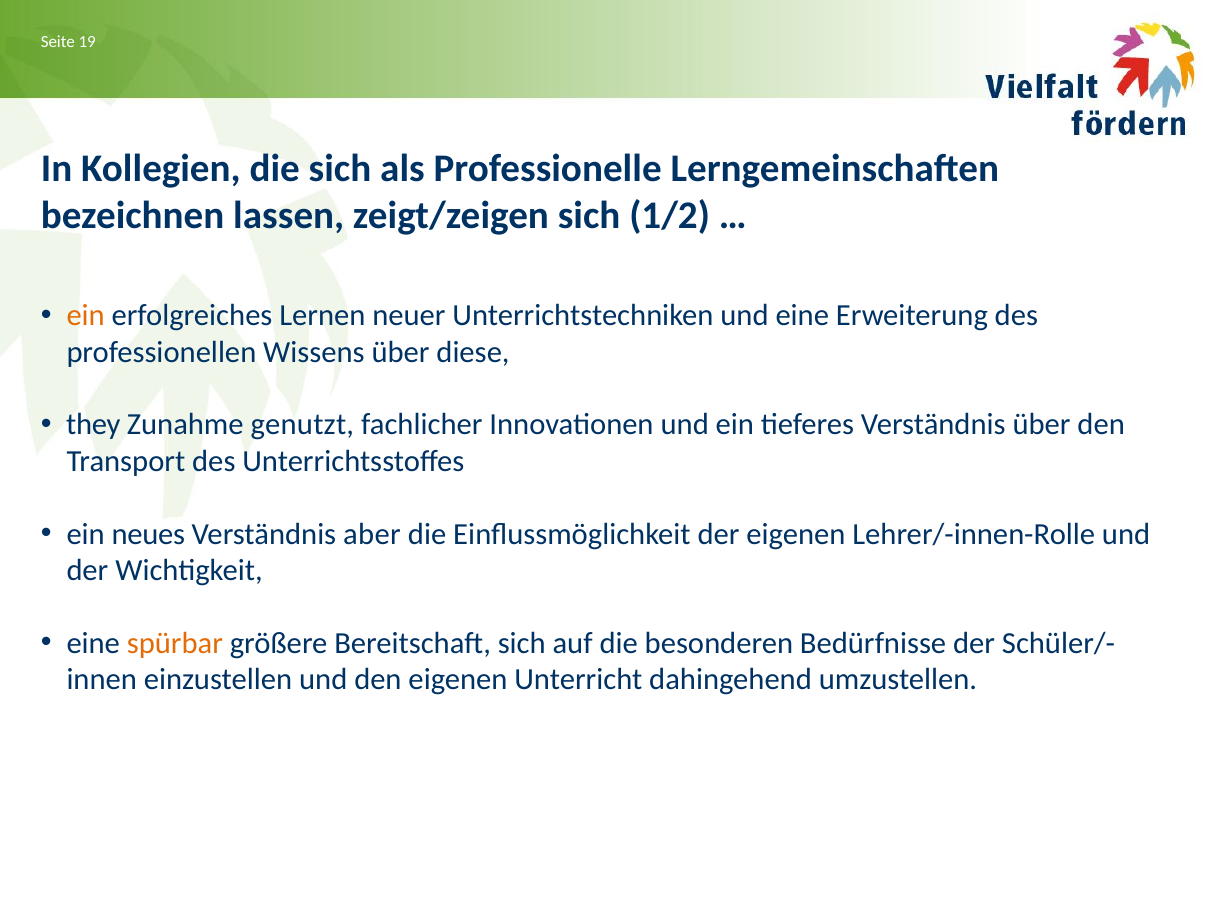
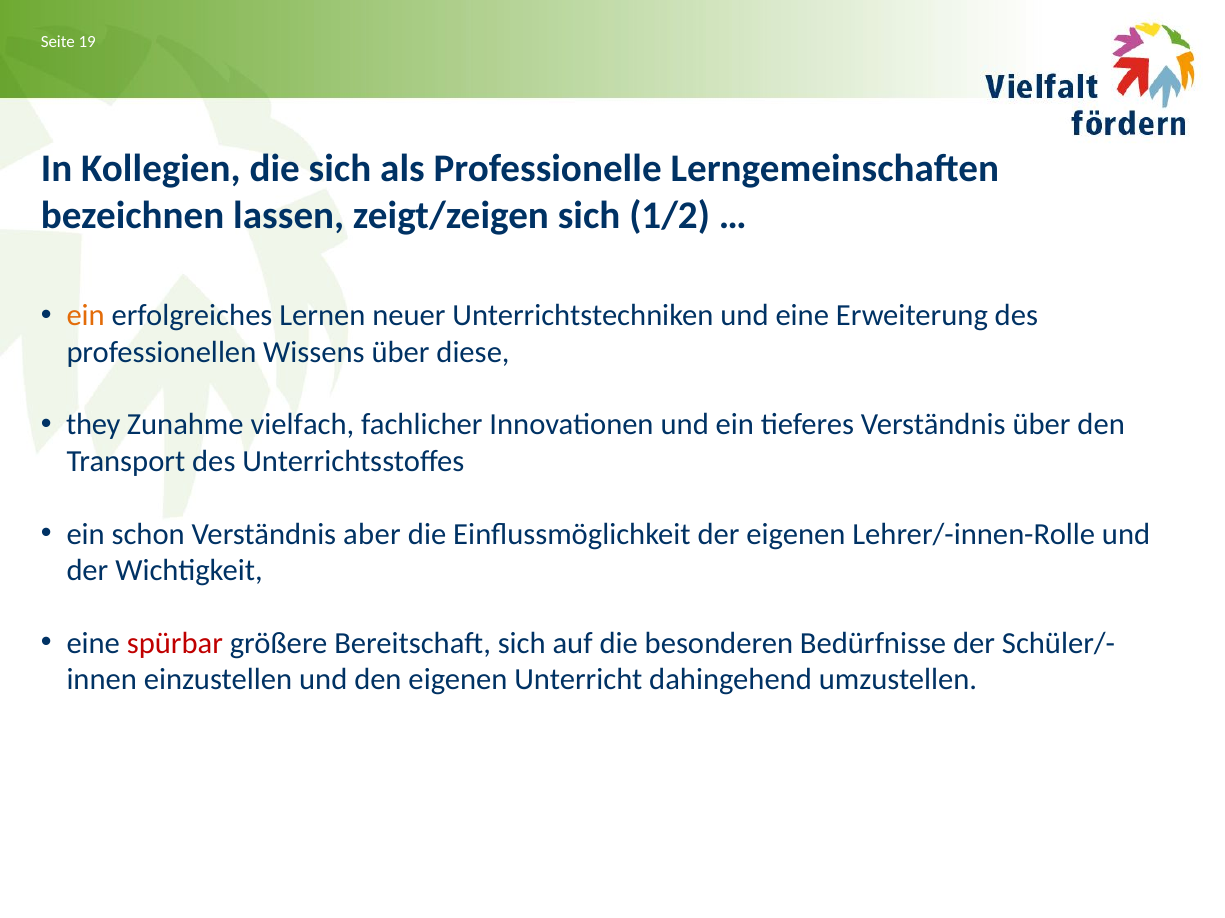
genutzt: genutzt -> vielfach (302, 425)
neues: neues -> schon (148, 534)
spürbar colour: orange -> red (175, 644)
